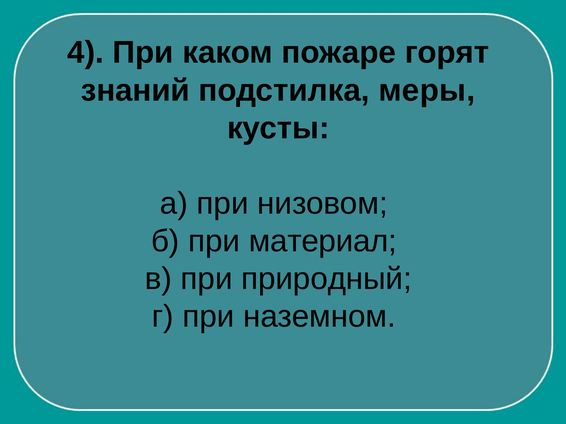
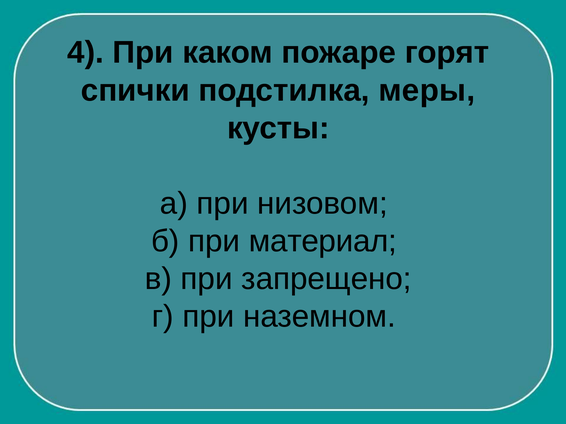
знаний: знаний -> спички (135, 90)
природный: природный -> запрещено (326, 279)
